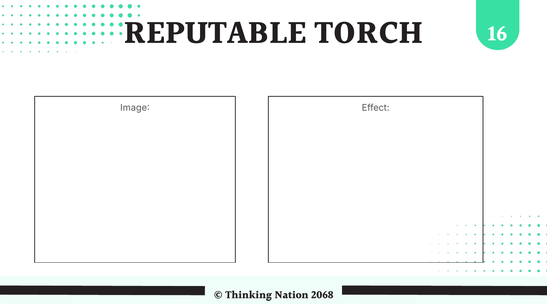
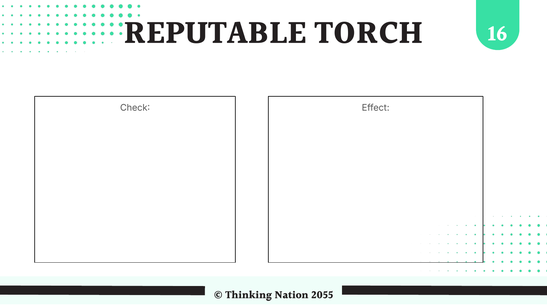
Image: Image -> Check (135, 108)
2068: 2068 -> 2055 (322, 295)
